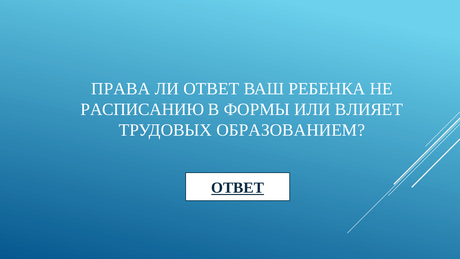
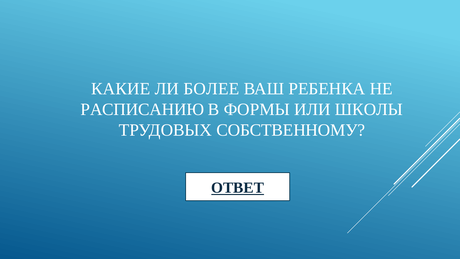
ПРАВА: ПРАВА -> КАКИЕ (121, 89)
ЛИ ОТВЕТ: ОТВЕТ -> БОЛЕЕ (211, 89)
ВЛИЯЕТ: ВЛИЯЕТ -> ШКОЛЫ (369, 109)
ОБРАЗОВАНИЕМ: ОБРАЗОВАНИЕМ -> СОБСТВЕННОМУ (291, 130)
